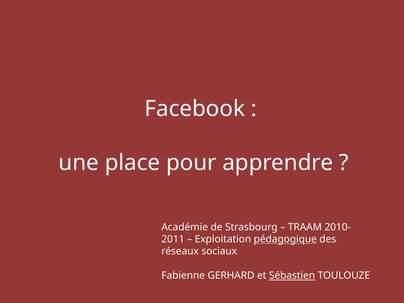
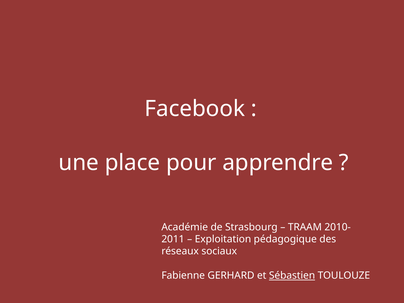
pédagogique underline: present -> none (285, 239)
